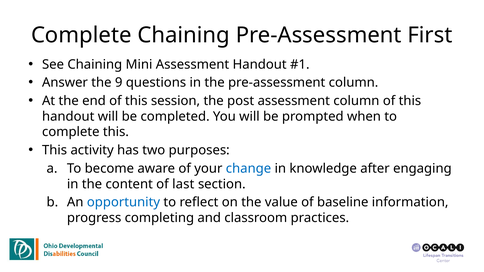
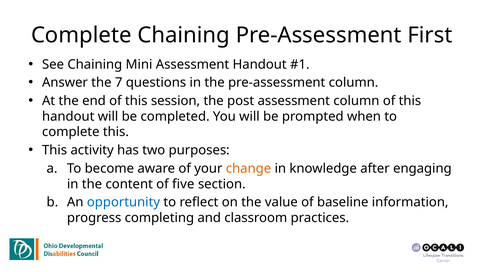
9: 9 -> 7 (119, 83)
change colour: blue -> orange (248, 169)
last: last -> five (183, 184)
